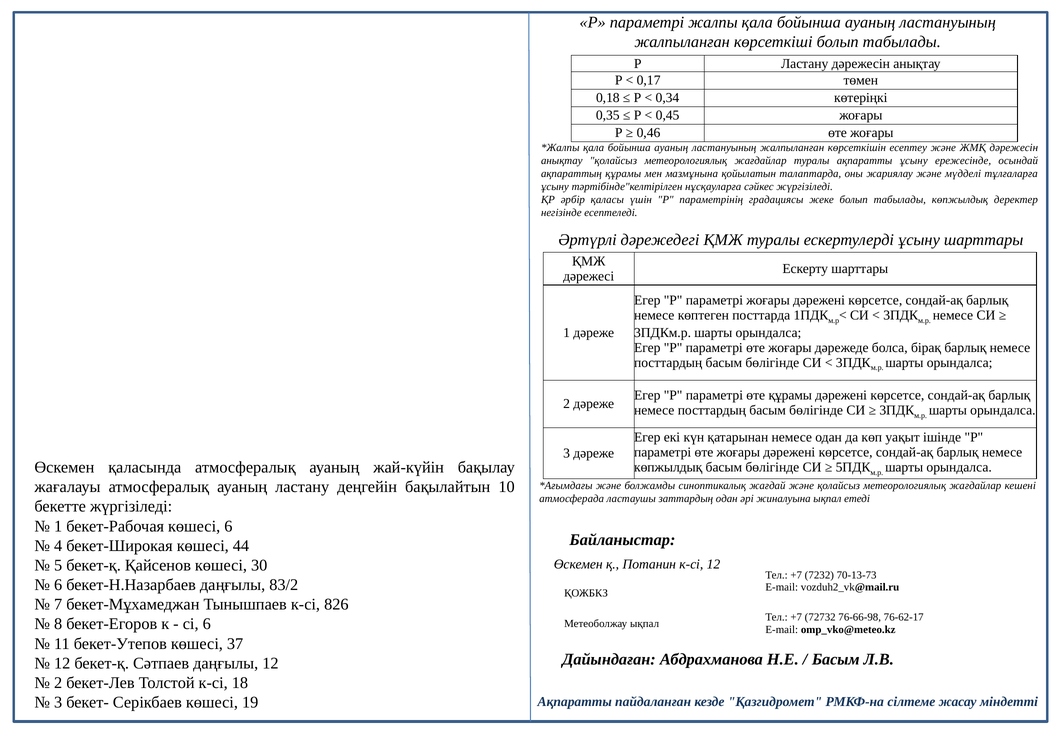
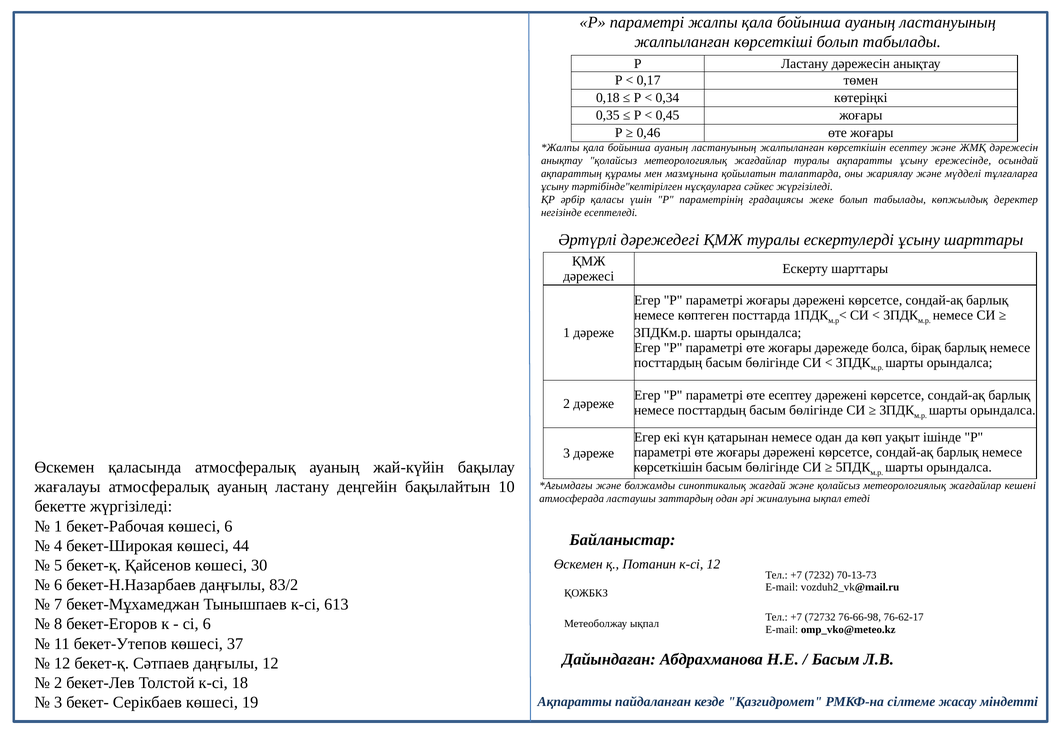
өте құрамы: құрамы -> есептеу (790, 396)
көпжылдық: көпжылдық -> көрсеткішін (668, 468)
826: 826 -> 613 (336, 605)
